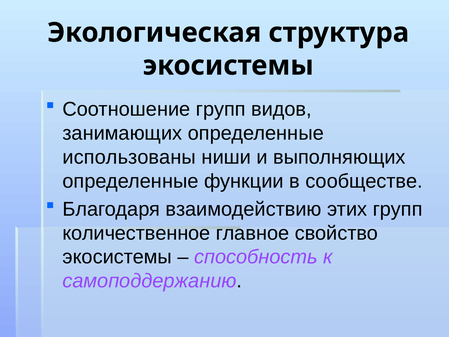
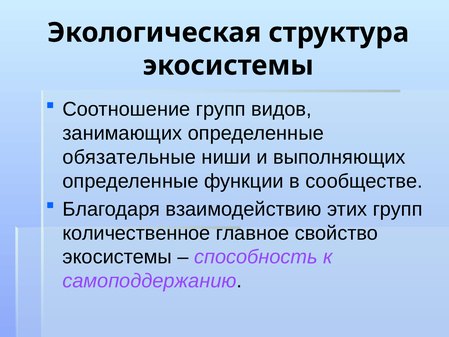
использованы: использованы -> обязательные (129, 157)
